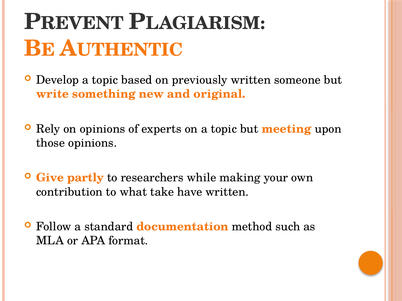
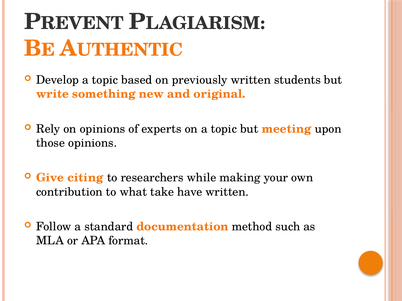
someone: someone -> students (297, 80)
partly: partly -> citing (85, 178)
